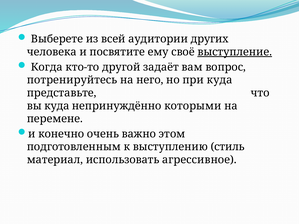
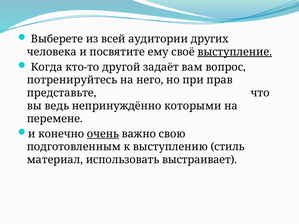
при куда: куда -> прав (220, 80)
вы куда: куда -> ведь (57, 106)
очень underline: none -> present (103, 134)
этом: этом -> свою (172, 134)
агрессивное: агрессивное -> выстраивает (199, 160)
